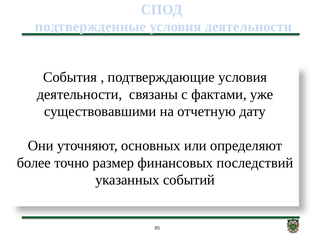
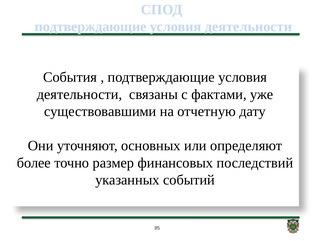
подтвержденные: подтвержденные -> подтверждающие (91, 27)
